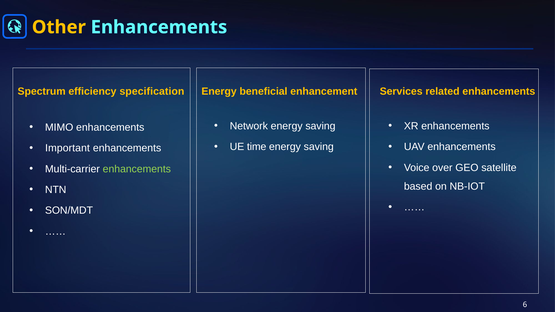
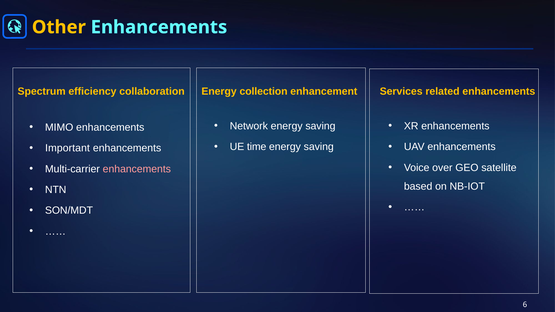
specification: specification -> collaboration (152, 91)
beneficial: beneficial -> collection (264, 91)
enhancements colour: light green -> pink (137, 169)
